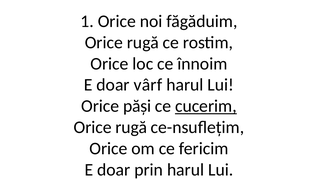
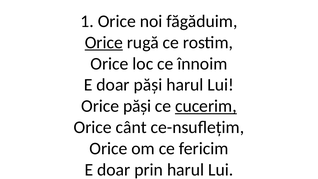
Orice underline: none -> present (104, 42)
doar vârf: vârf -> păși (148, 85)
rugă: rugă -> cânt (131, 127)
